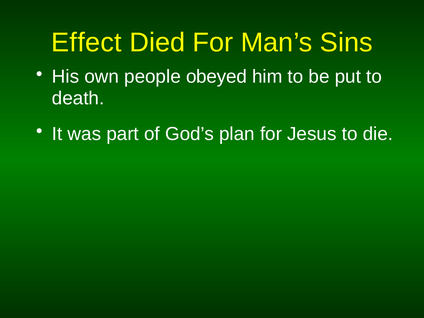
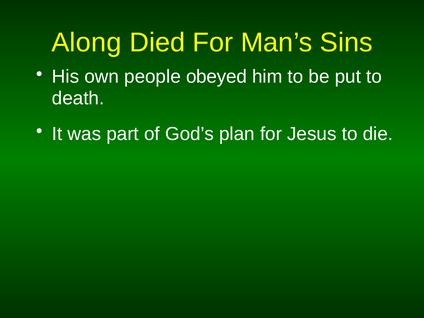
Effect: Effect -> Along (87, 43)
